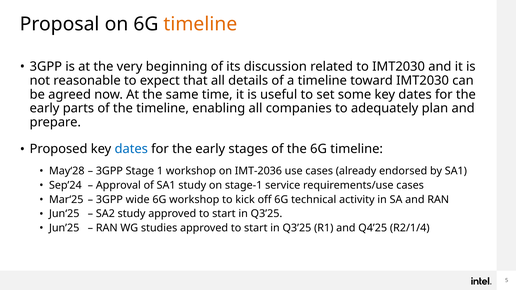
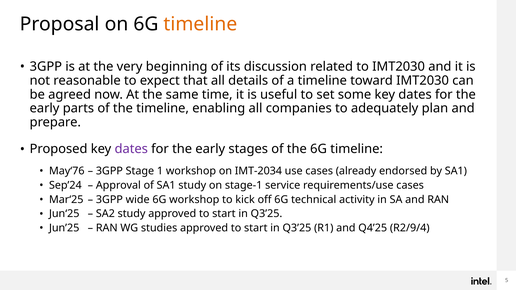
dates colour: blue -> purple (131, 149)
May‘28: May‘28 -> May‘76 (67, 171)
IMT-2036: IMT-2036 -> IMT-2034 (258, 171)
R2/1/4: R2/1/4 -> R2/9/4 (410, 228)
